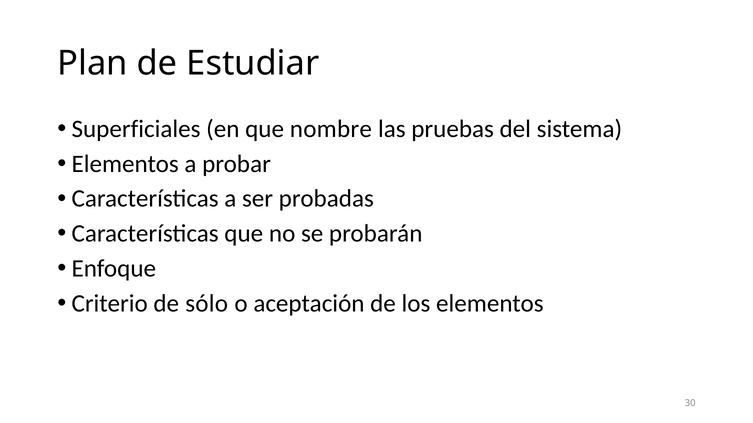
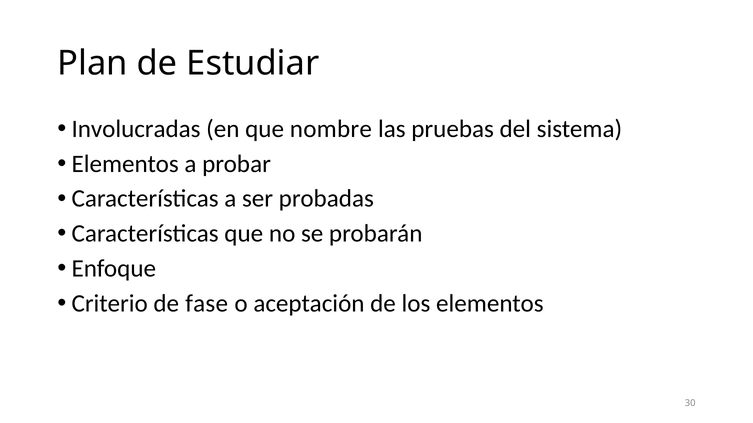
Superficiales: Superficiales -> Involucradas (136, 129)
sólo: sólo -> fase (207, 304)
